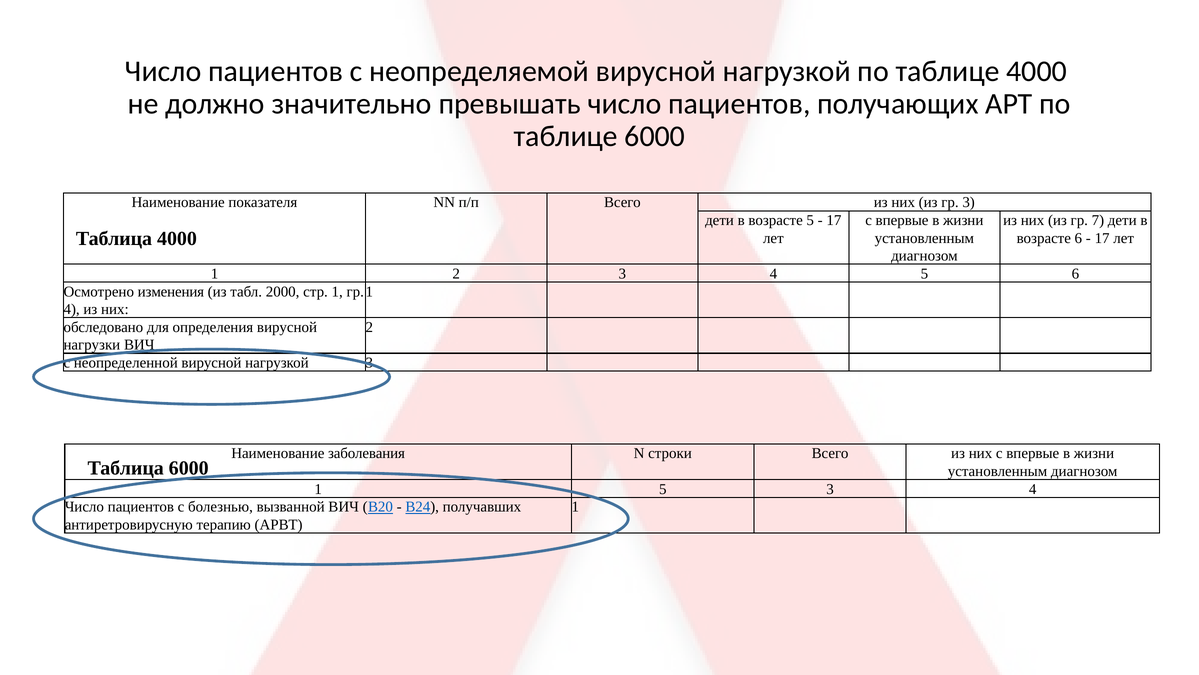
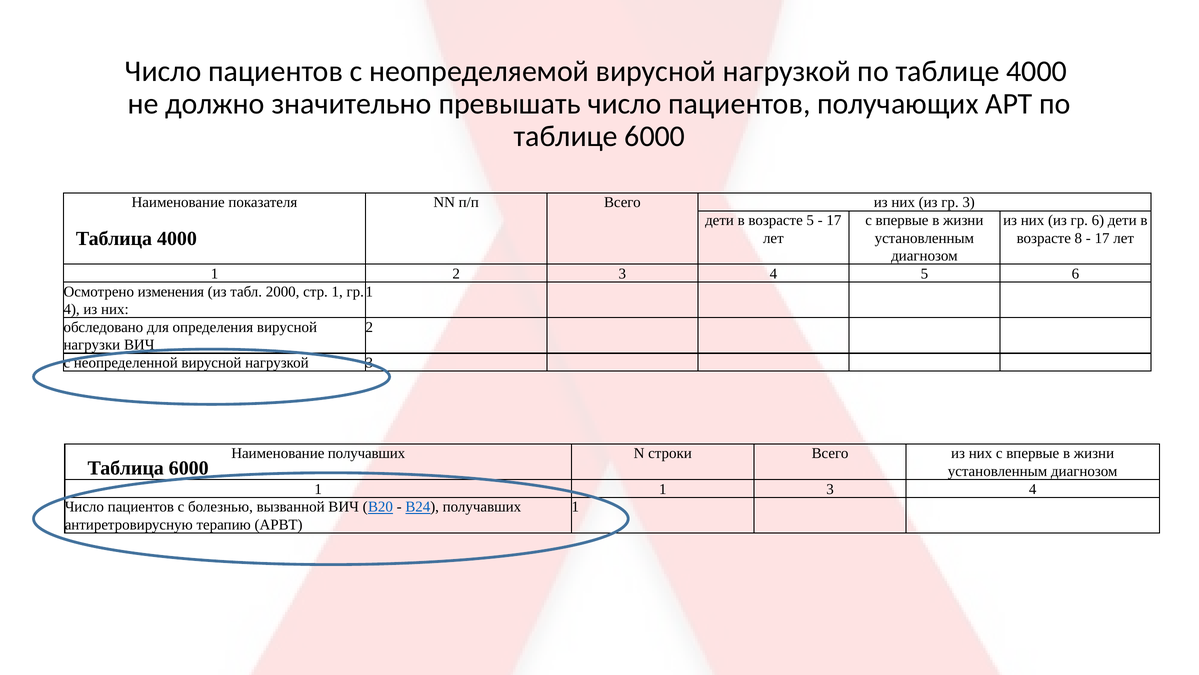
гр 7: 7 -> 6 (1098, 220)
возрасте 6: 6 -> 8 (1078, 238)
Наименование заболевания: заболевания -> получавших (366, 453)
1 5: 5 -> 1 (663, 489)
